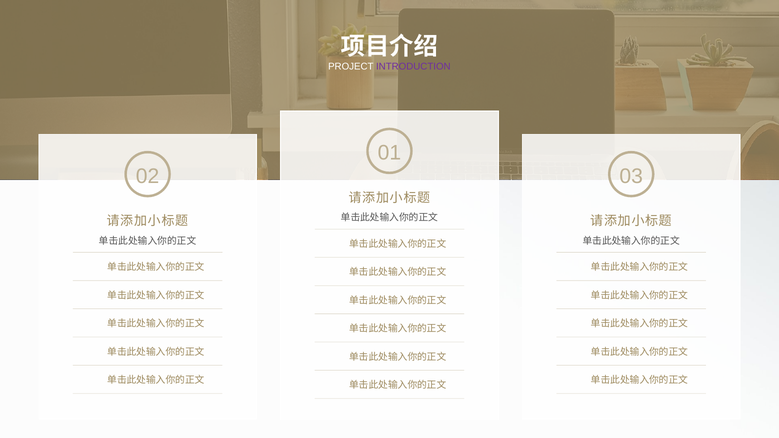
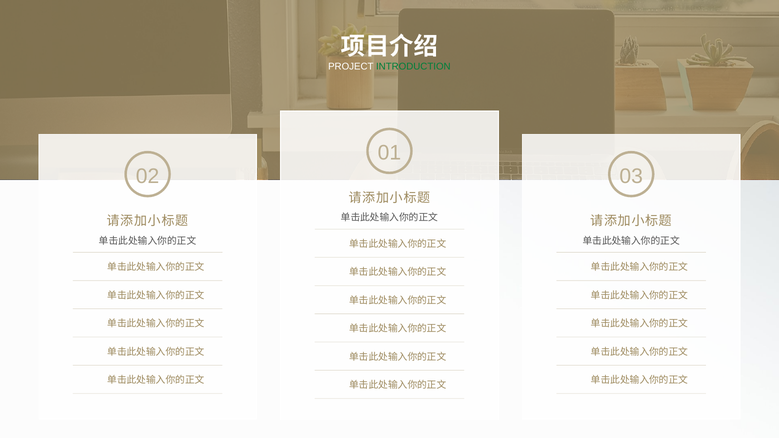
INTRODUCTION colour: purple -> green (413, 66)
